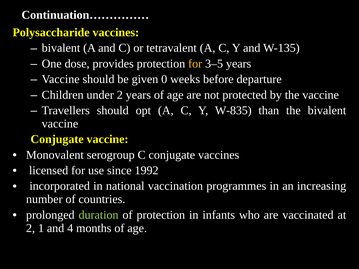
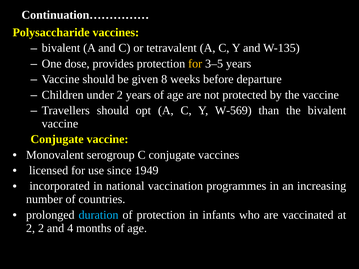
0: 0 -> 8 (164, 79)
W-835: W-835 -> W-569 (233, 111)
1992: 1992 -> 1949 (147, 171)
duration colour: light green -> light blue (99, 215)
2 1: 1 -> 2 (41, 228)
